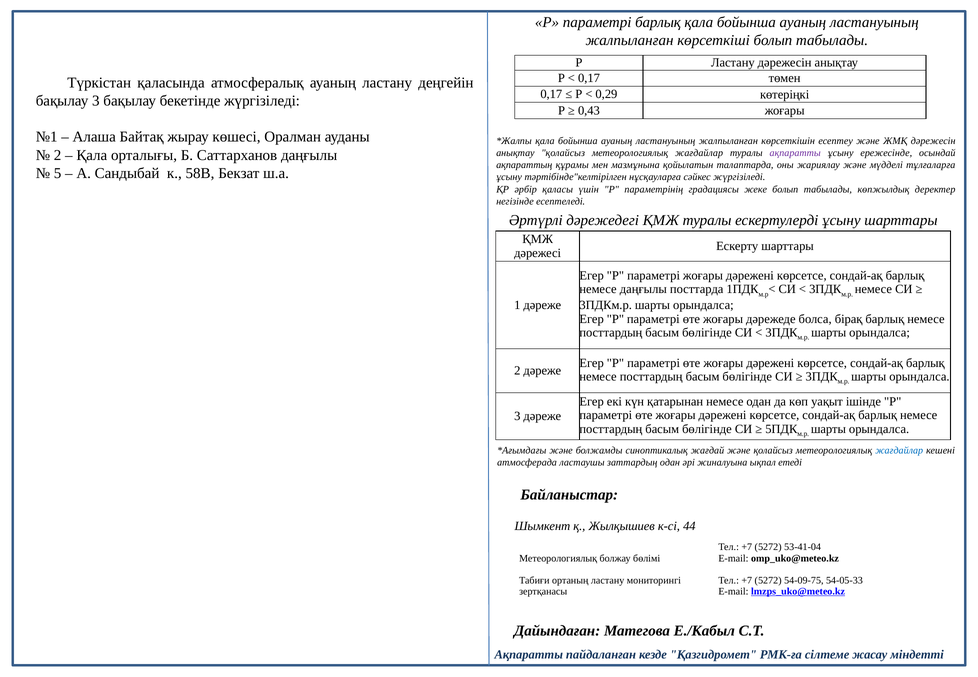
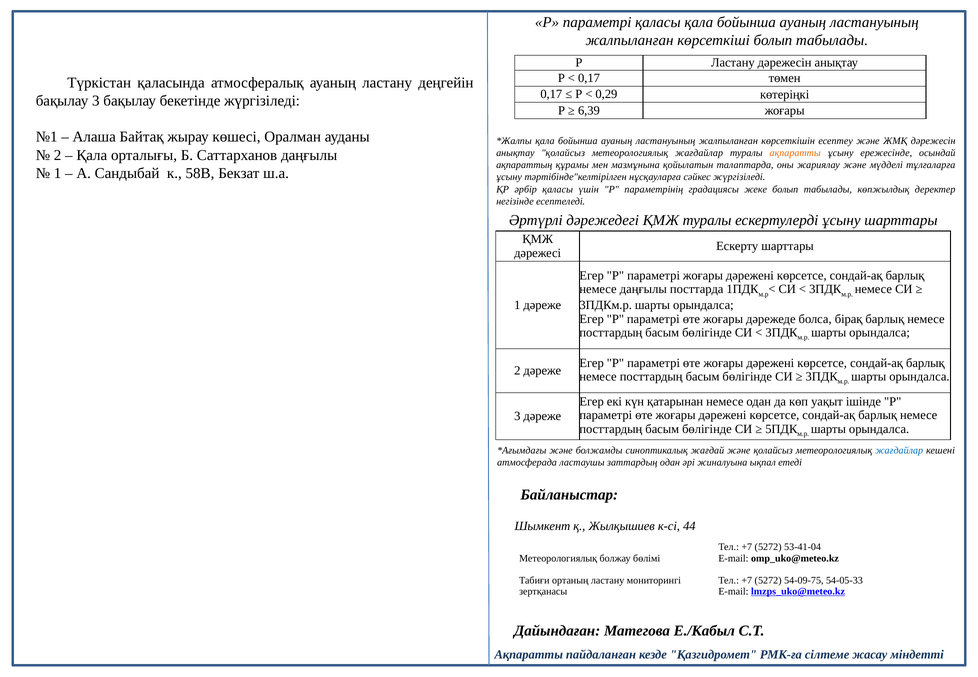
параметрі барлық: барлық -> қаласы (658, 22)
0,43: 0,43 -> 6,39 (589, 110)
ақпаратты colour: purple -> orange (795, 153)
5: 5 -> 1 (58, 173)
